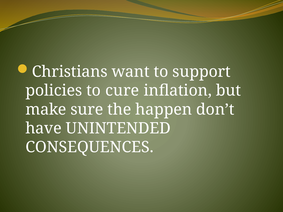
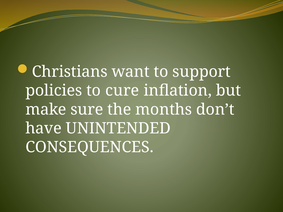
happen: happen -> months (164, 110)
